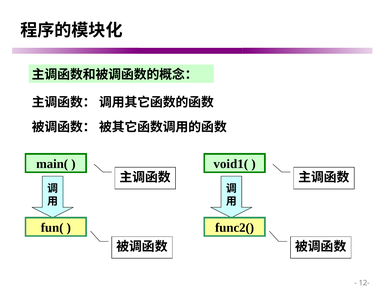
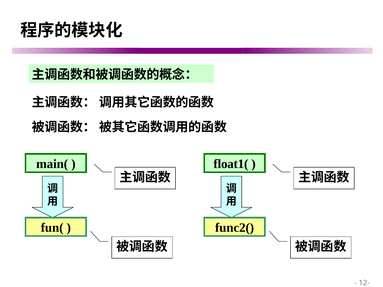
void1(: void1( -> float1( (231, 164)
